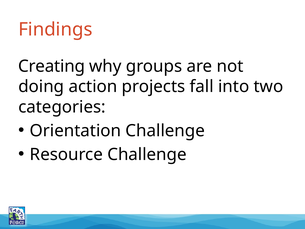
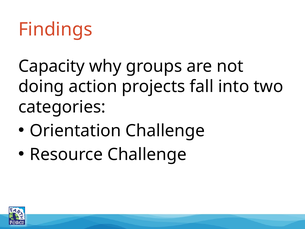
Creating: Creating -> Capacity (52, 66)
